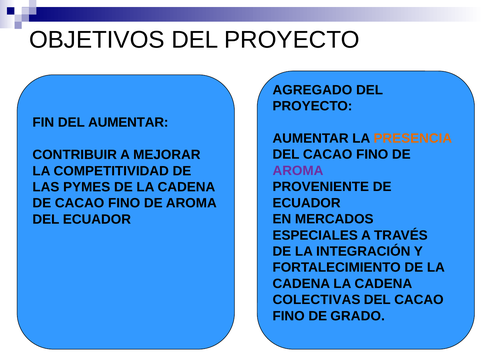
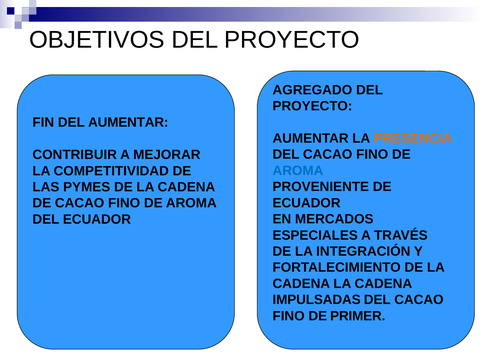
AROMA colour: purple -> blue (298, 171)
COLECTIVAS: COLECTIVAS -> IMPULSADAS (317, 300)
GRADO: GRADO -> PRIMER (358, 316)
